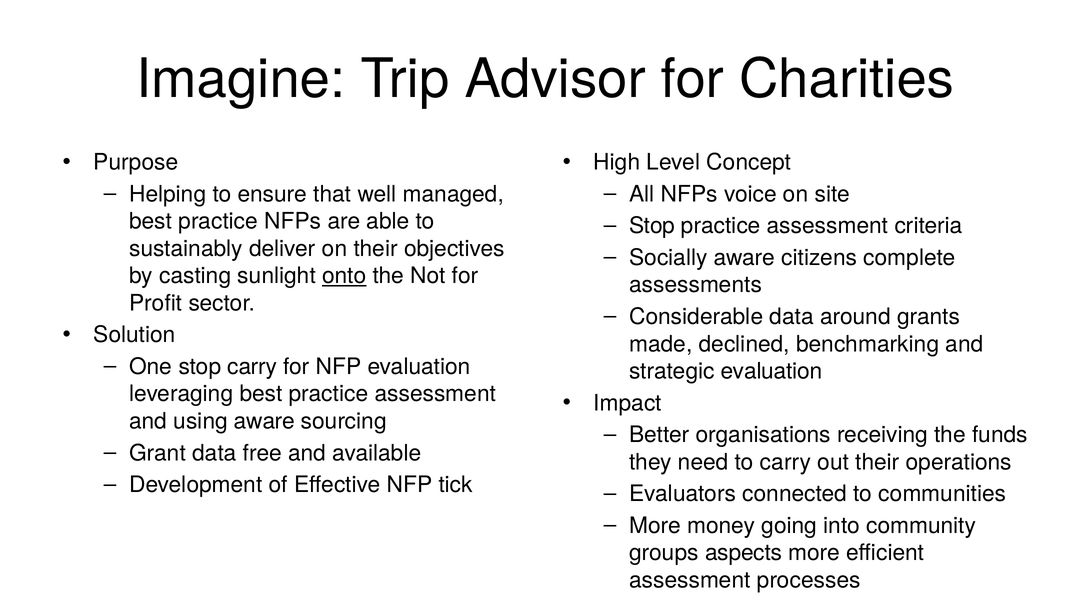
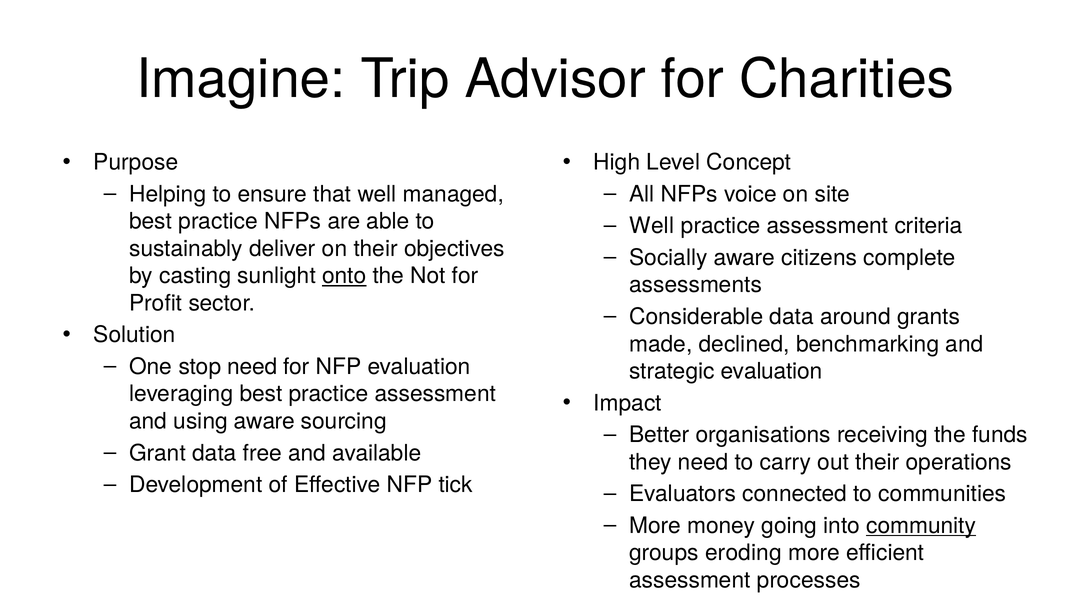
Stop: Stop -> Well (652, 226)
stop carry: carry -> need (252, 367)
community underline: none -> present (921, 526)
aspects: aspects -> eroding (743, 554)
